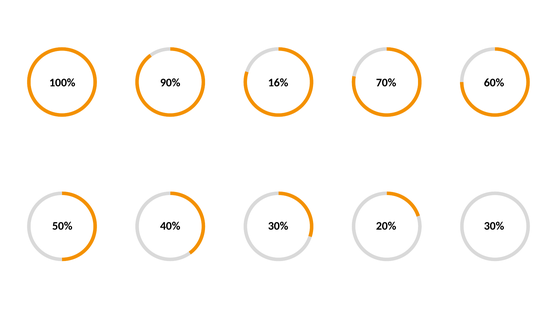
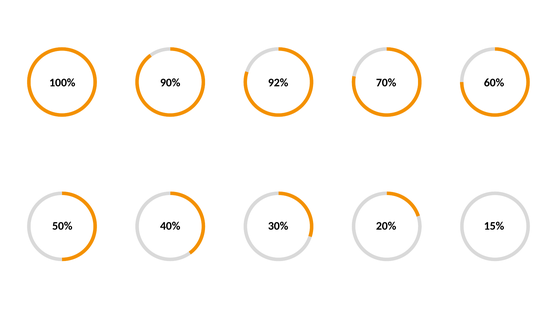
16%: 16% -> 92% (278, 83)
20% 30%: 30% -> 15% (494, 226)
